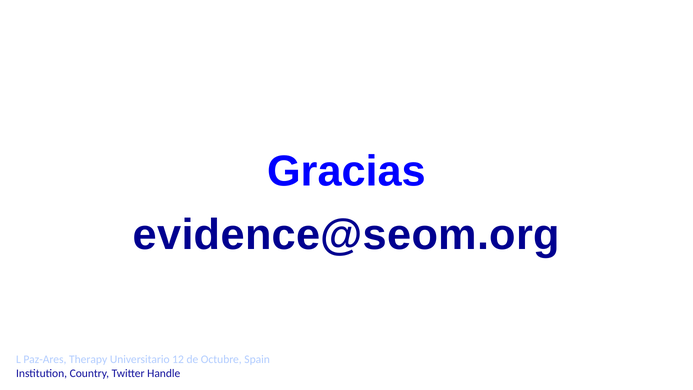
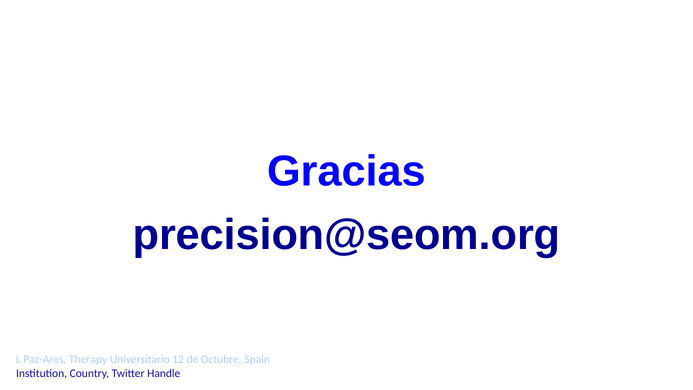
evidence@seom.org: evidence@seom.org -> precision@seom.org (347, 235)
